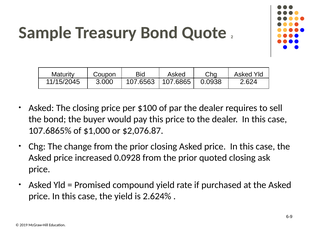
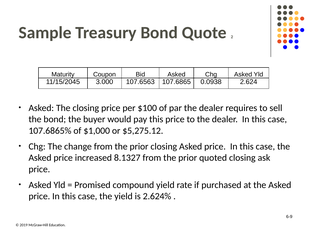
$2,076.87: $2,076.87 -> $5,275.12 (143, 131)
0.0928: 0.0928 -> 8.1327 (127, 158)
